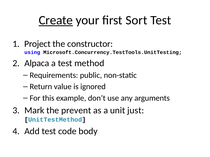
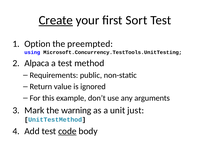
Project: Project -> Option (37, 44)
constructor: constructor -> preempted (90, 44)
prevent: prevent -> warning (76, 111)
code underline: none -> present (67, 132)
